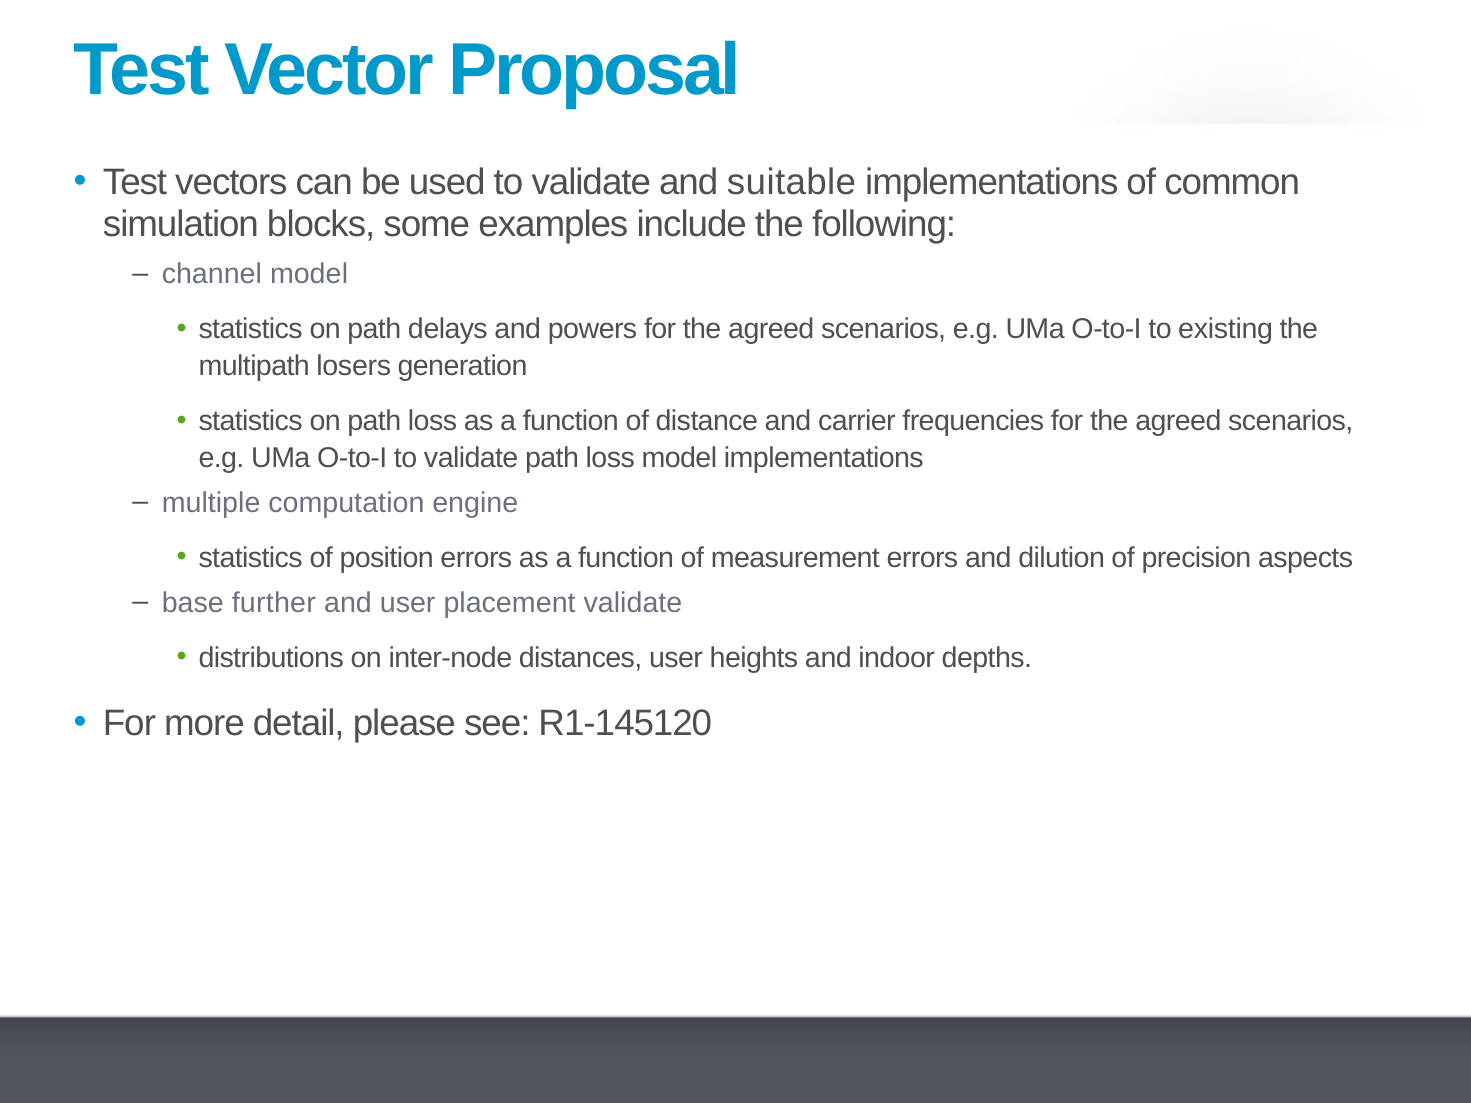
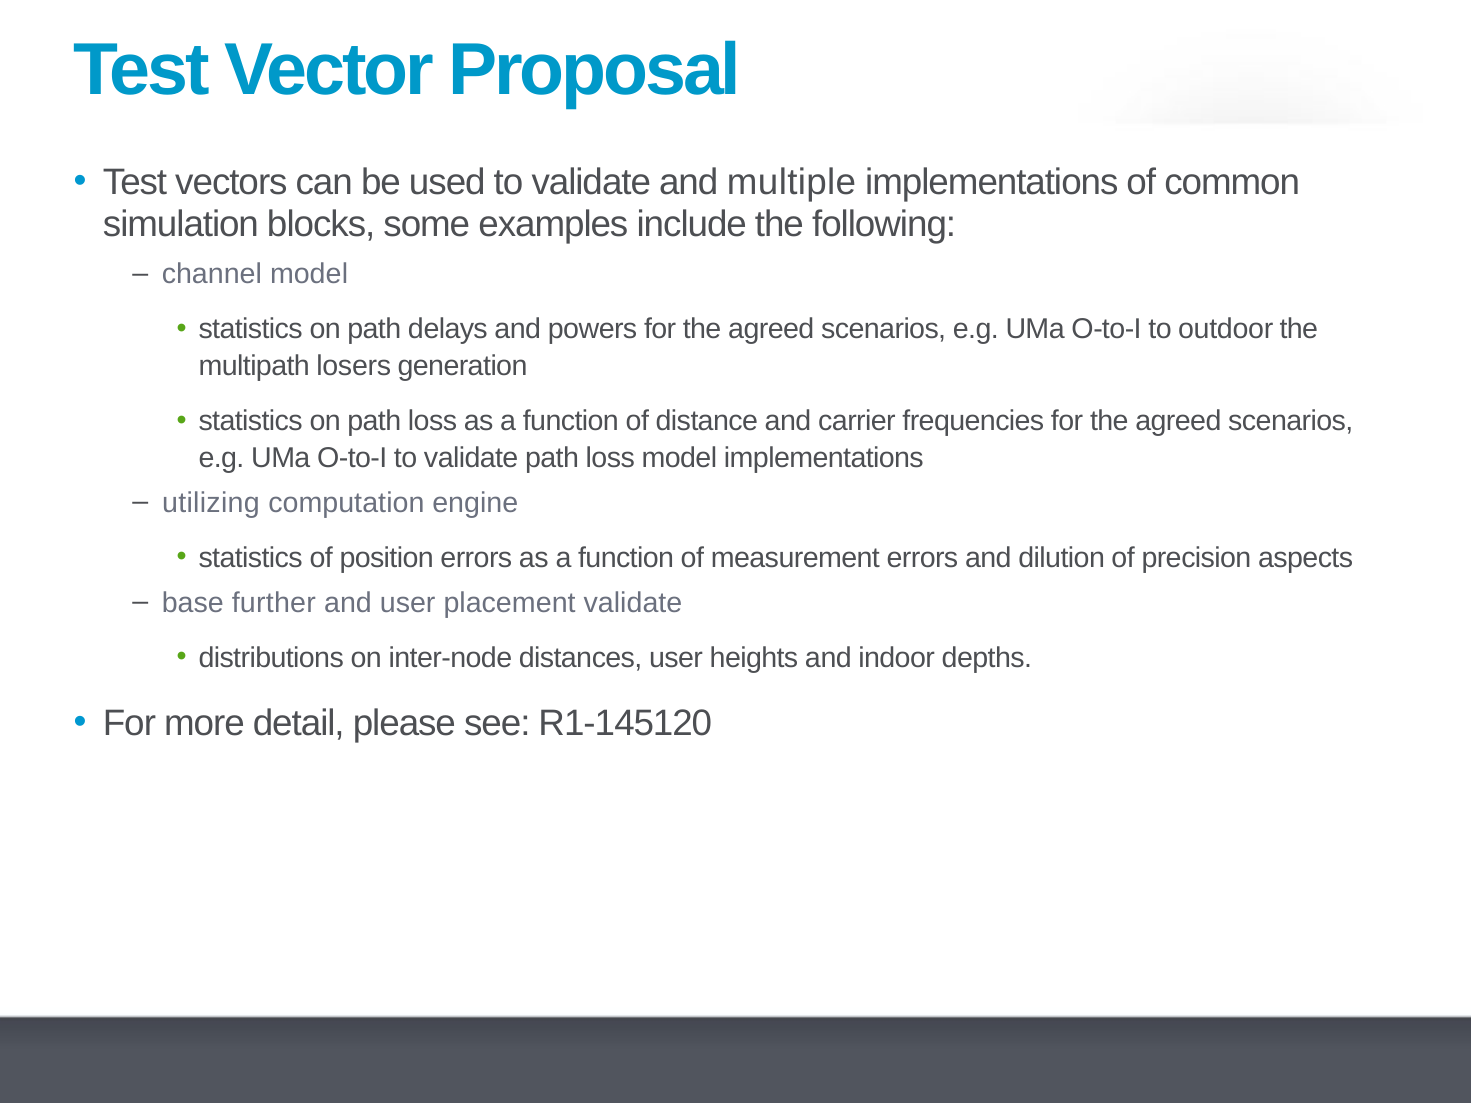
suitable: suitable -> multiple (792, 182)
existing: existing -> outdoor (1226, 329)
multiple: multiple -> utilizing (211, 503)
